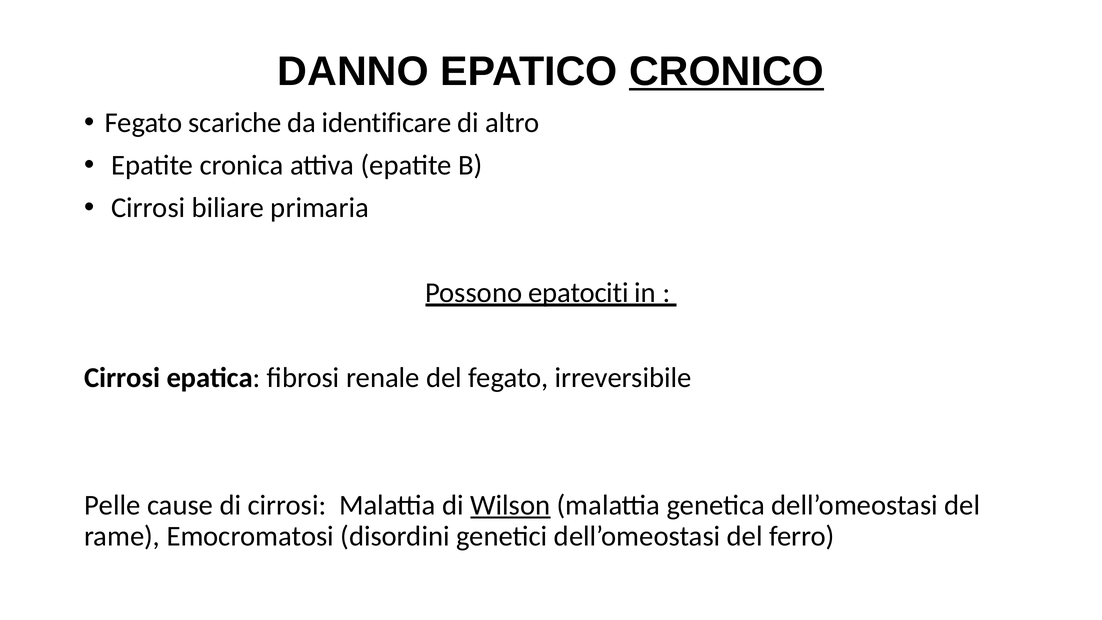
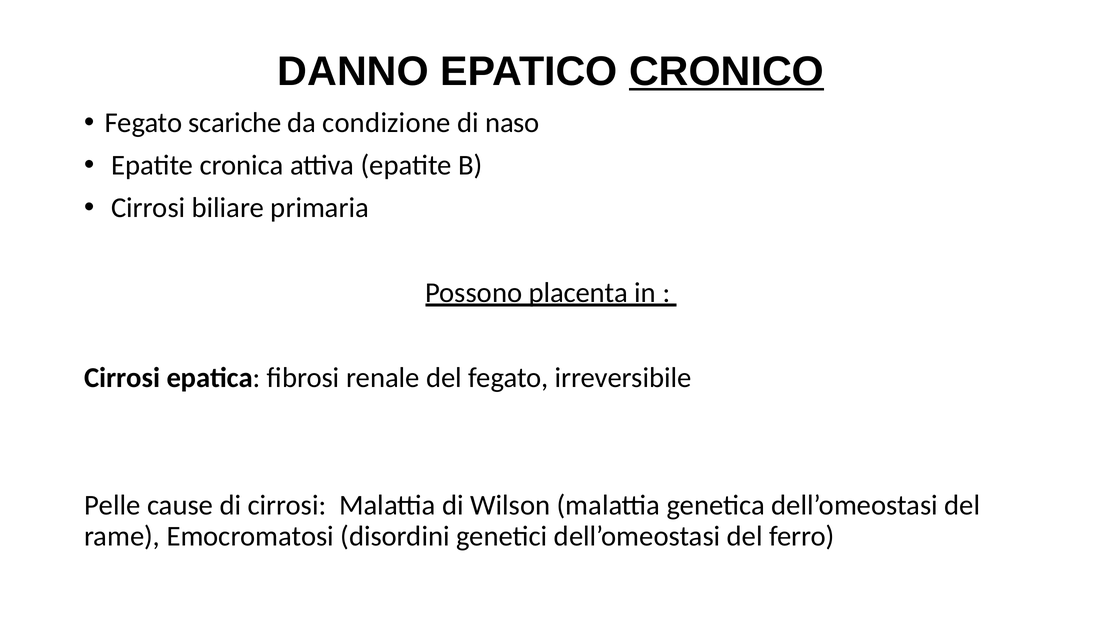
identificare: identificare -> condizione (386, 123)
altro: altro -> naso (512, 123)
epatociti: epatociti -> placenta (578, 293)
Wilson underline: present -> none (510, 505)
